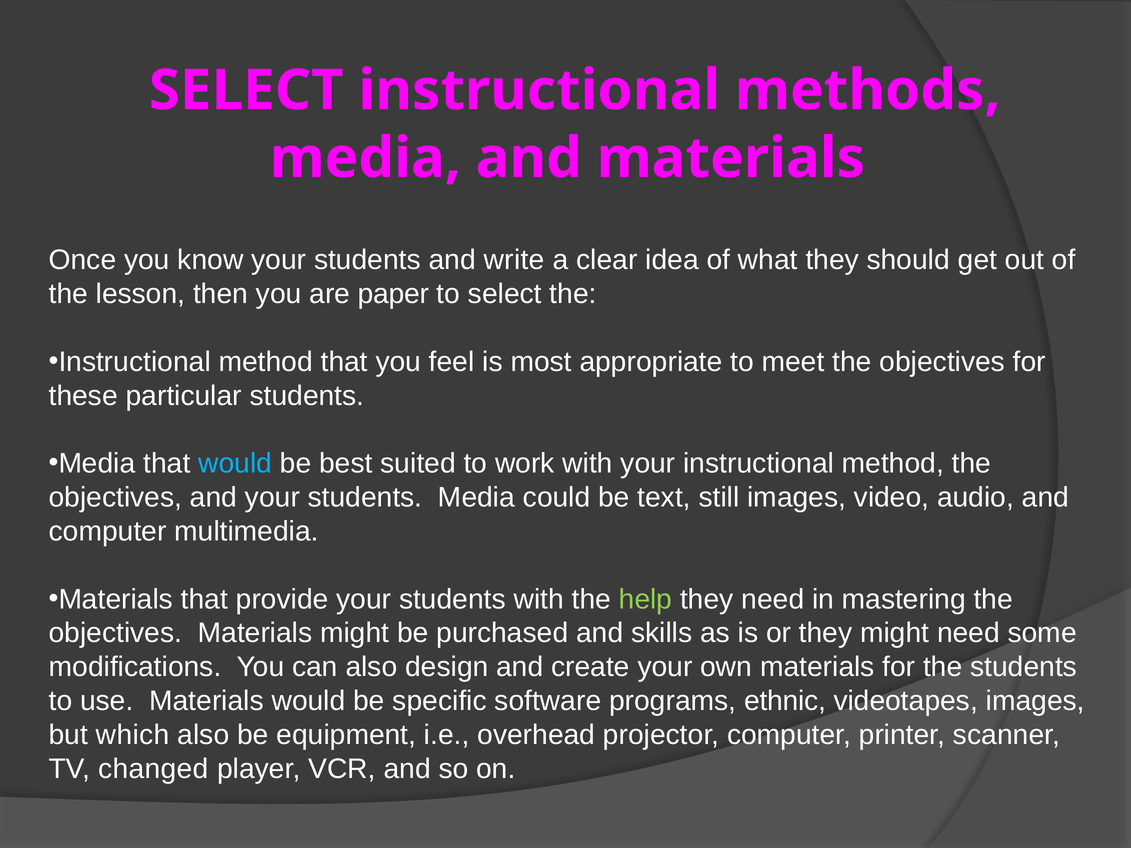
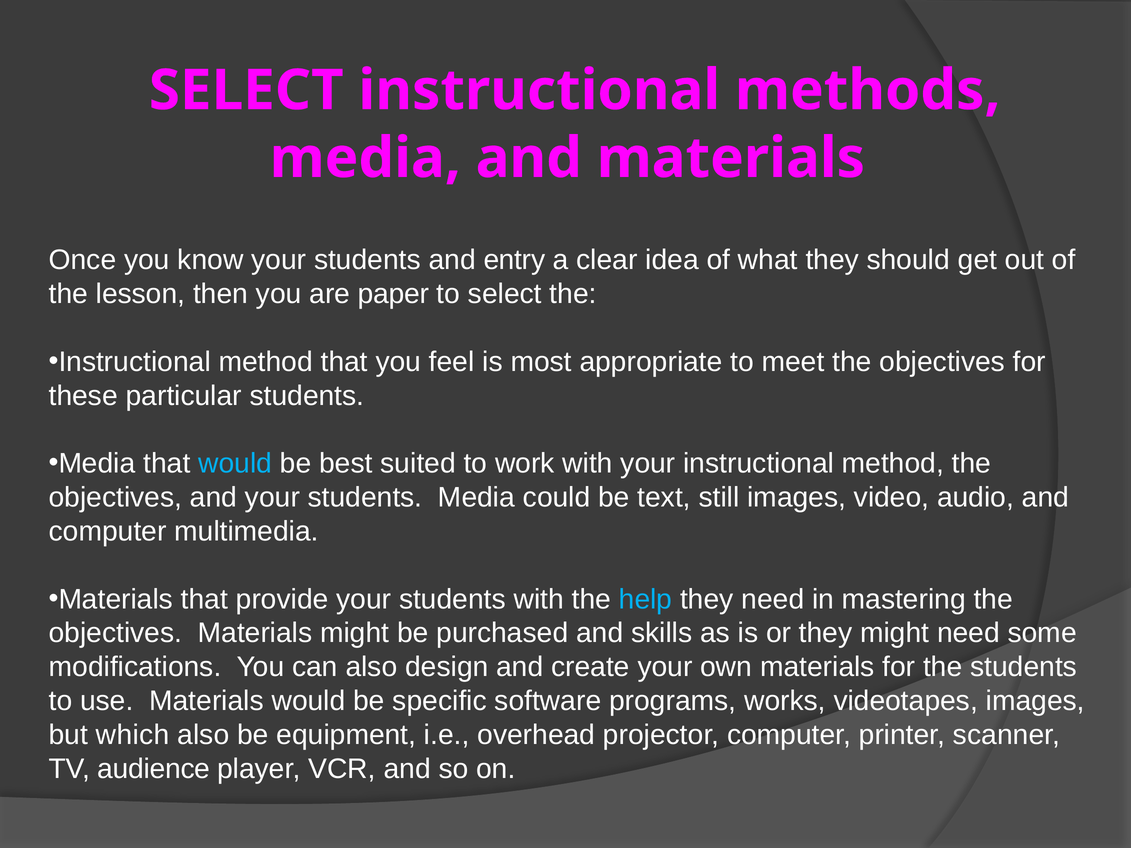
write: write -> entry (514, 260)
help colour: light green -> light blue (646, 599)
ethnic: ethnic -> works (785, 701)
changed: changed -> audience (154, 769)
